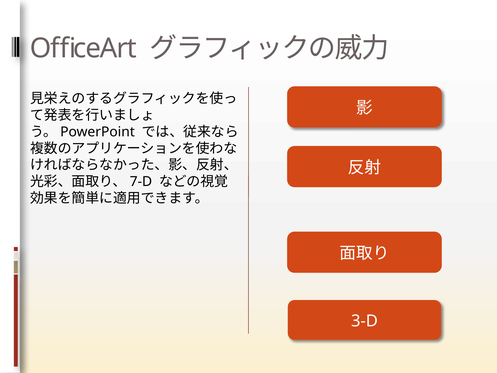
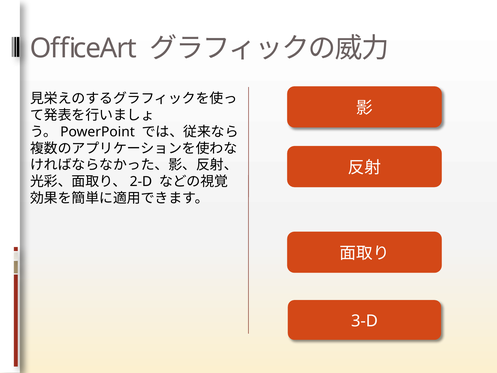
7-D: 7-D -> 2-D (141, 182)
